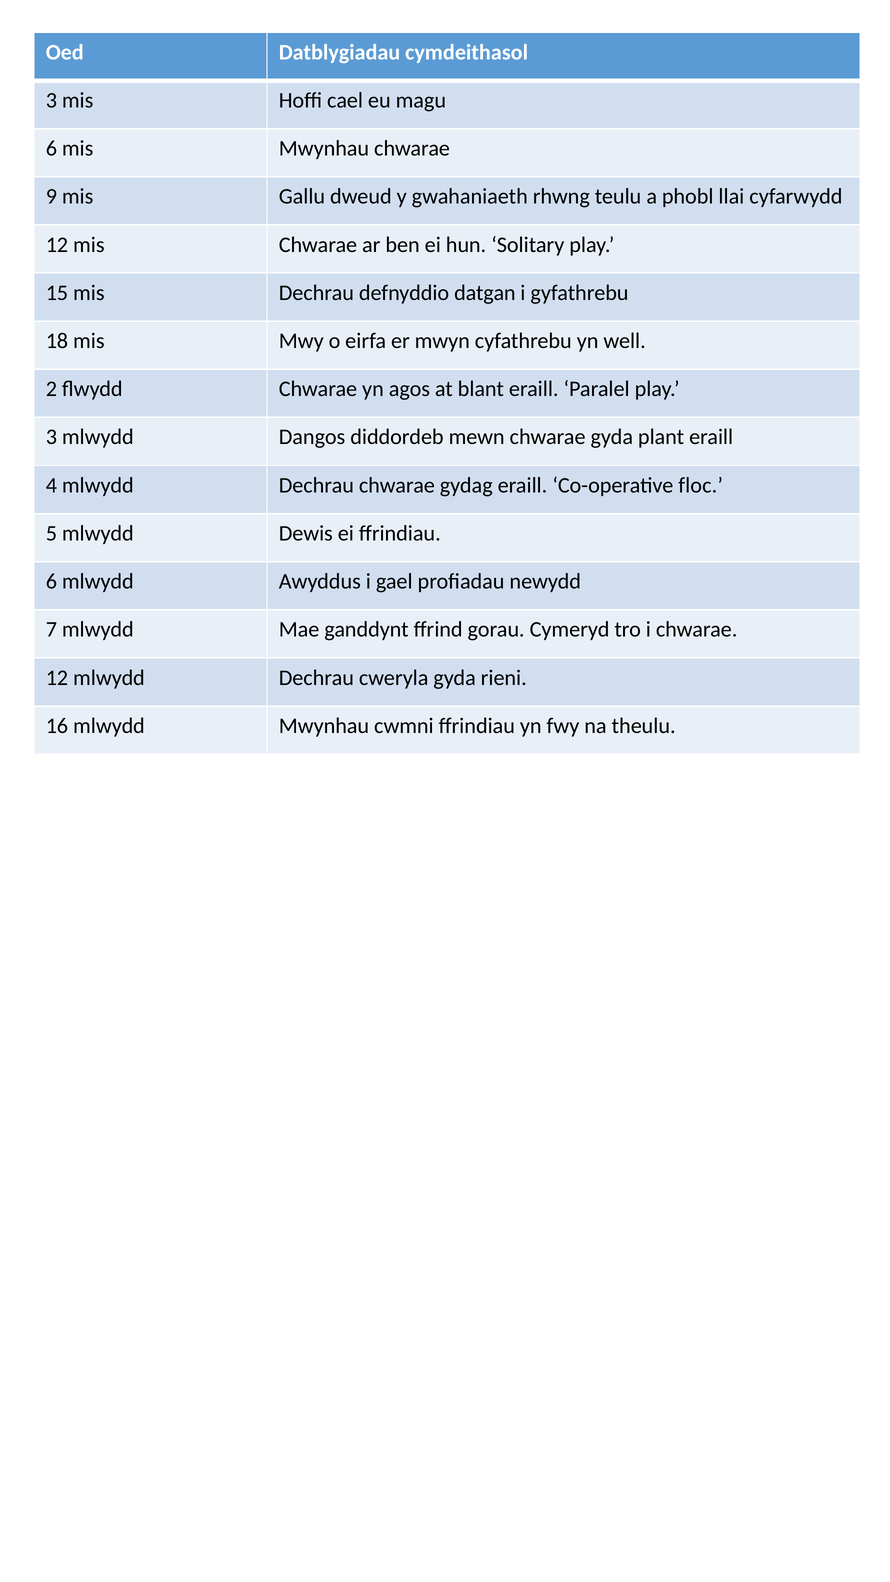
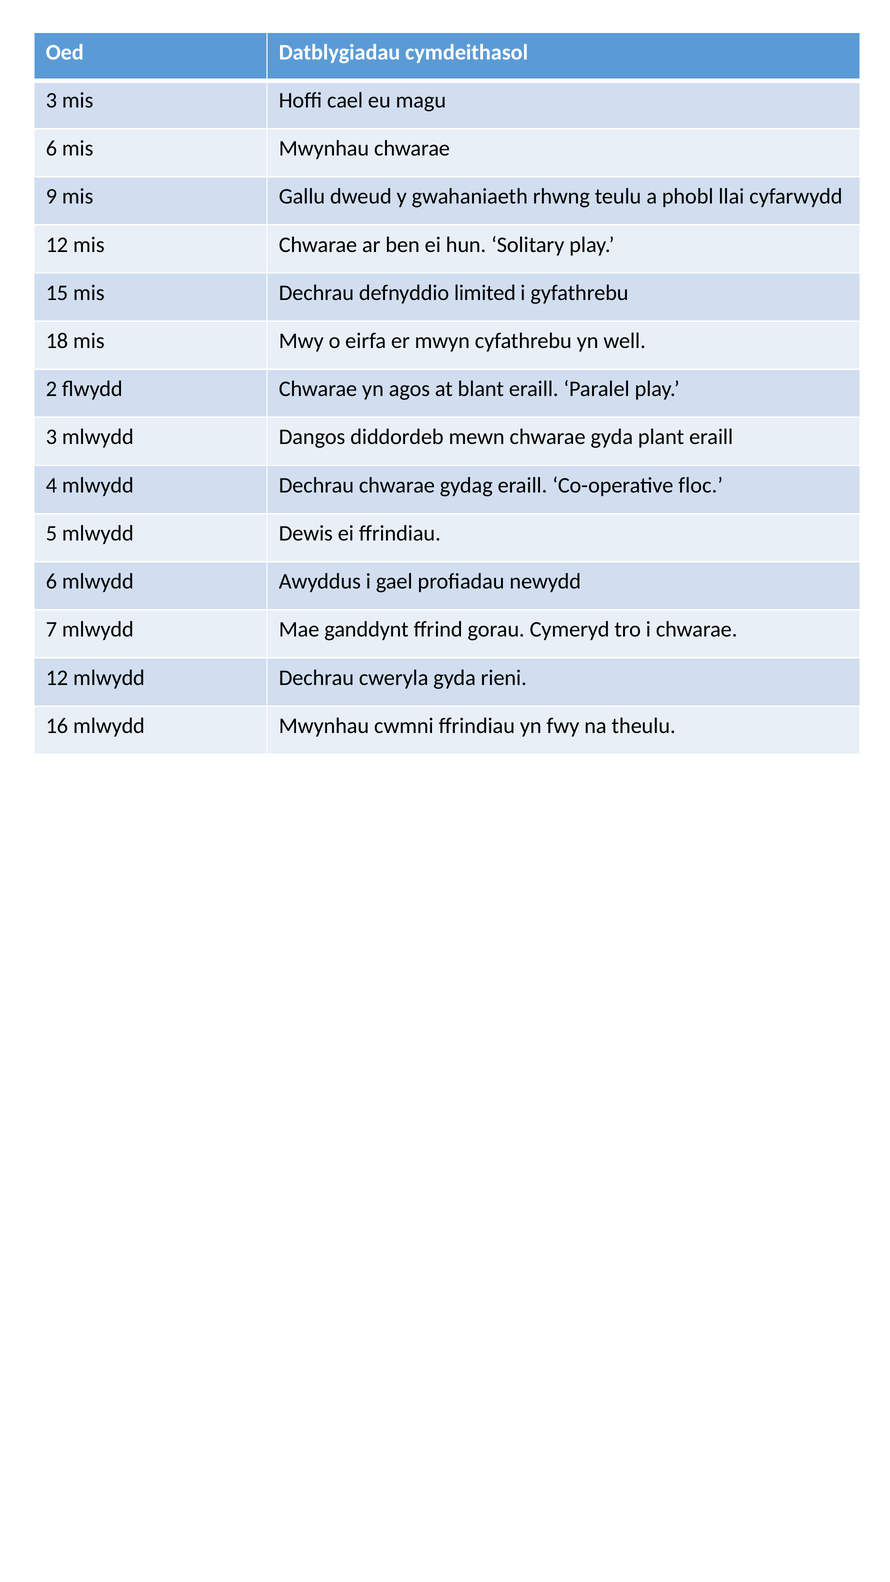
datgan: datgan -> limited (485, 293)
